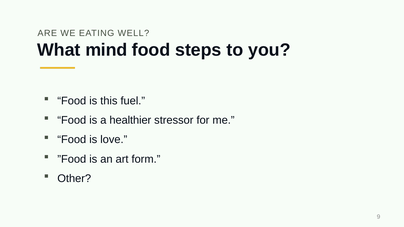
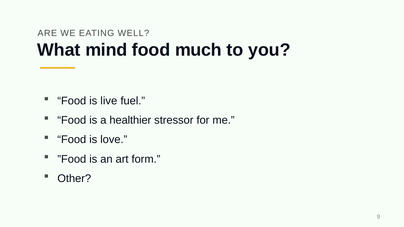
steps: steps -> much (198, 50)
this: this -> live (109, 101)
